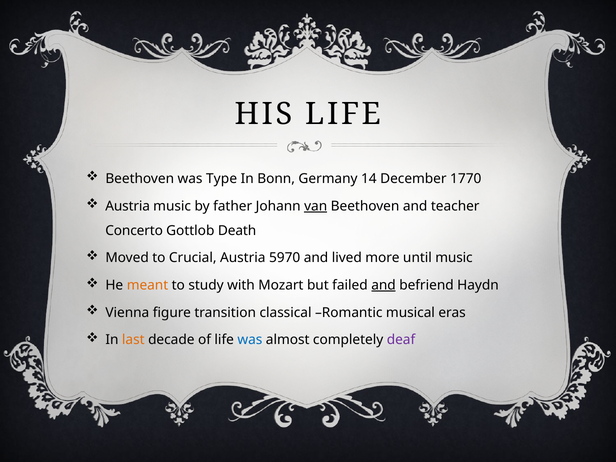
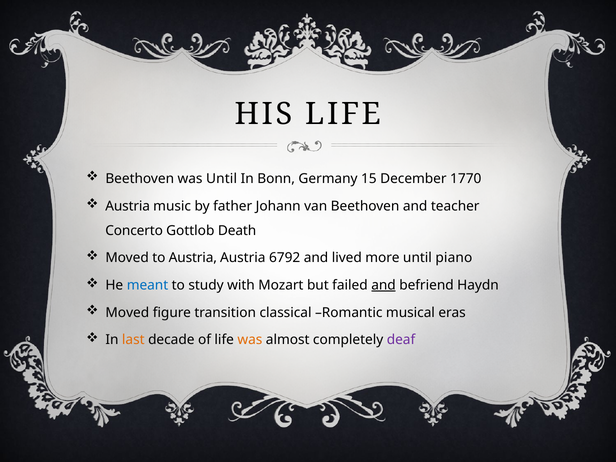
was Type: Type -> Until (222, 179)
14: 14 -> 15 (369, 179)
van underline: present -> none (316, 206)
to Crucial: Crucial -> Austria (193, 258)
5970: 5970 -> 6792 (285, 258)
until music: music -> piano (454, 258)
meant colour: orange -> blue (147, 285)
Vienna: Vienna -> Moved (127, 313)
was colour: blue -> orange (250, 340)
